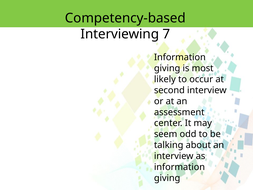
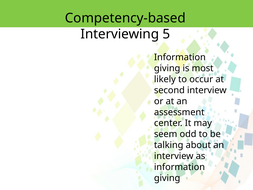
7: 7 -> 5 (166, 34)
